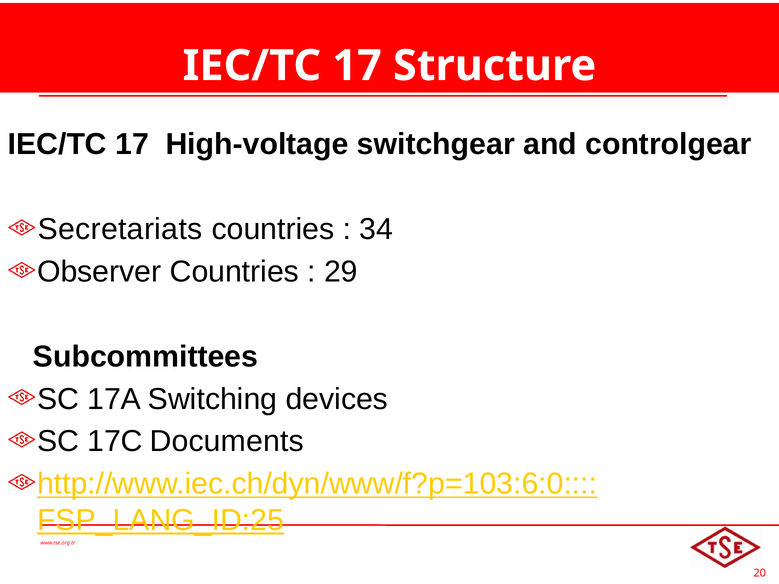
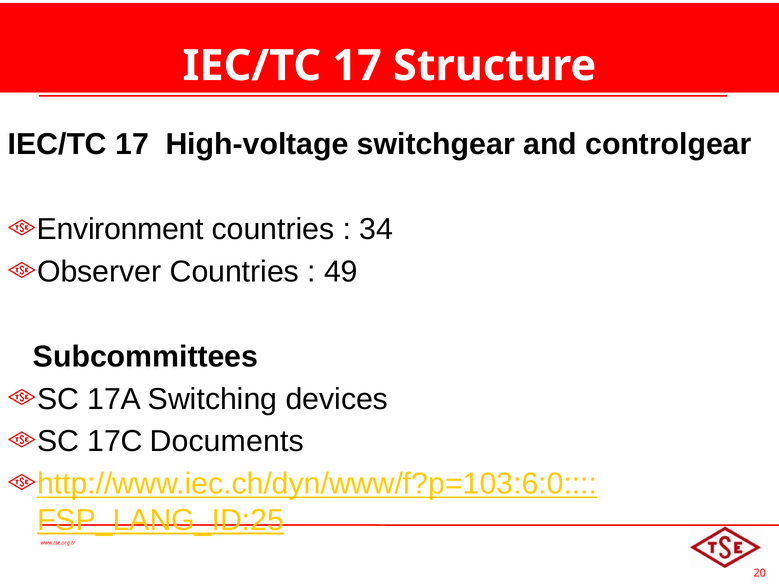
Secretariats: Secretariats -> Environment (120, 229)
29: 29 -> 49 (341, 272)
